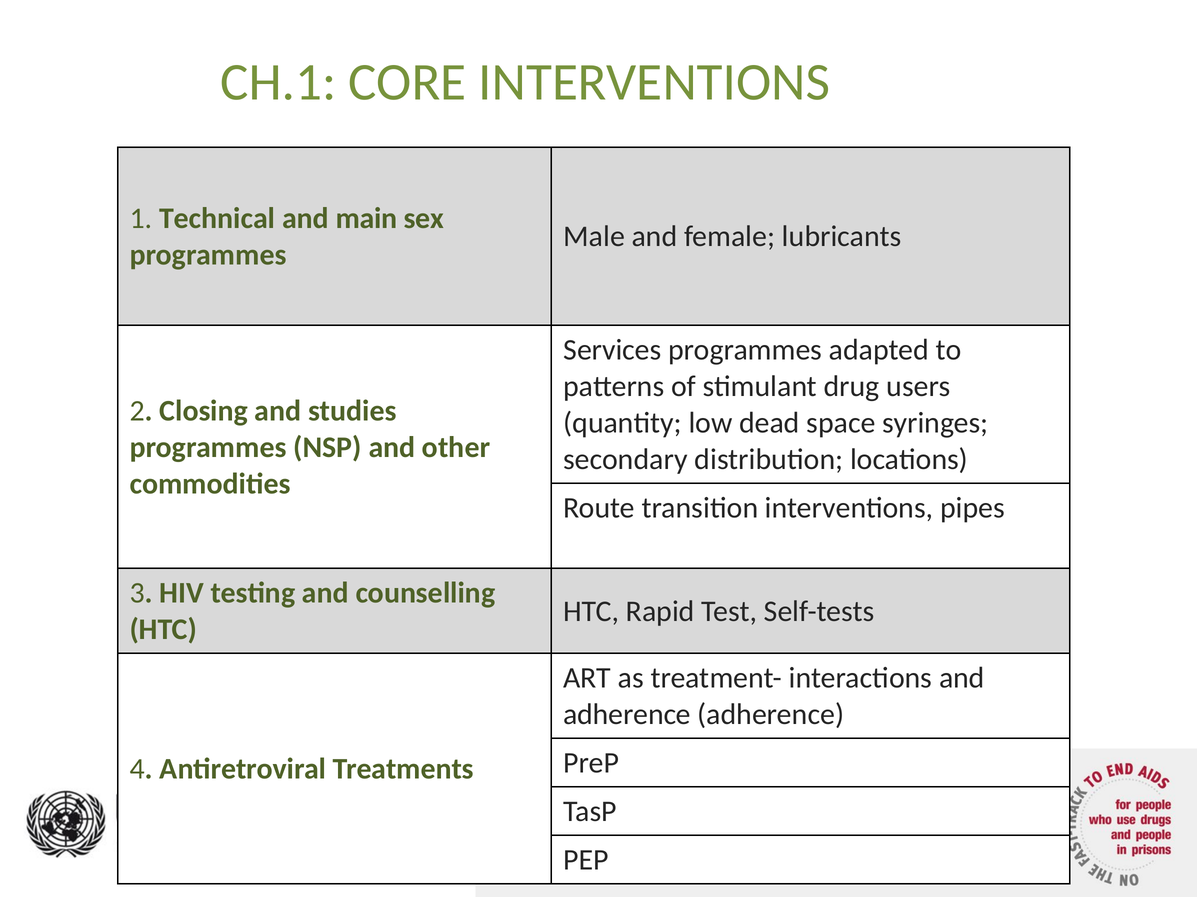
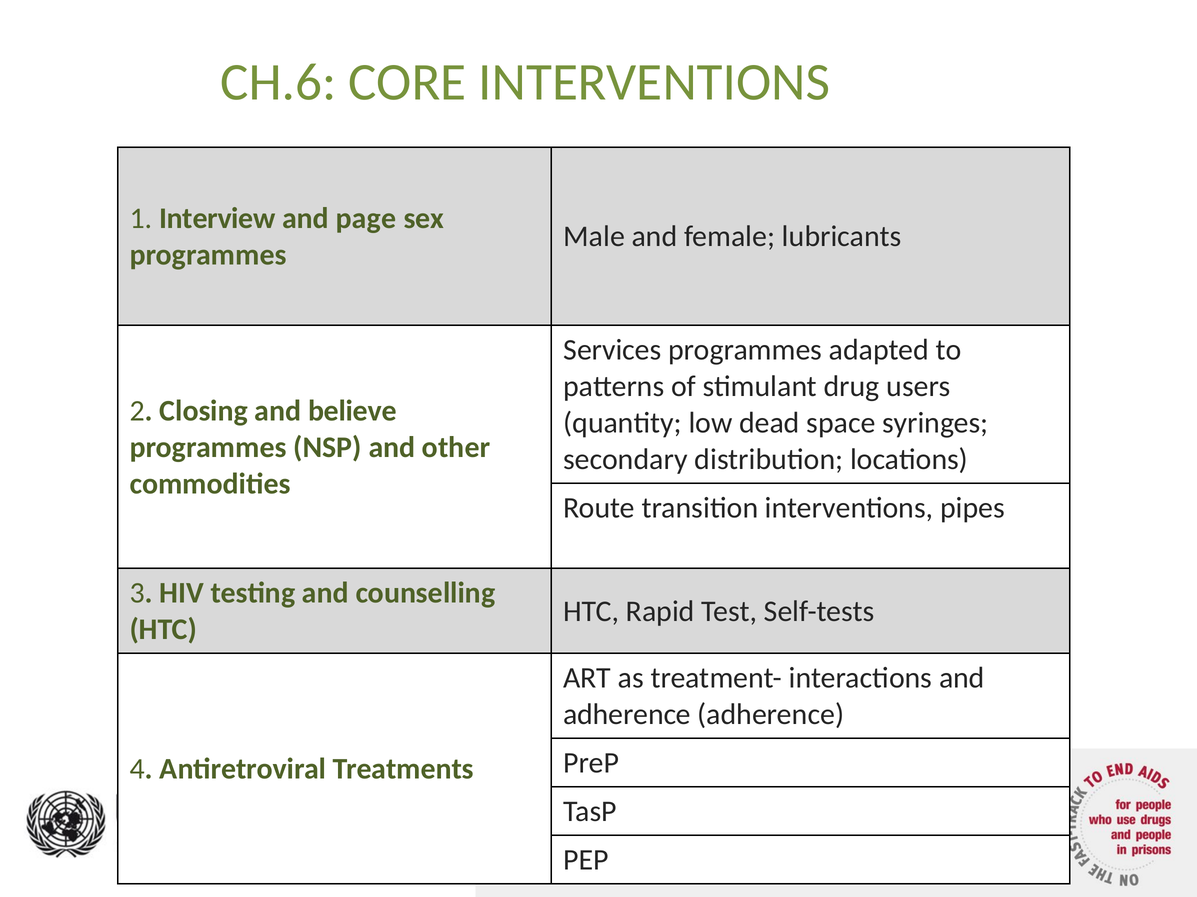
CH.1: CH.1 -> CH.6 (278, 82)
Technical: Technical -> Interview (217, 219)
main: main -> page (366, 219)
studies: studies -> believe (352, 411)
